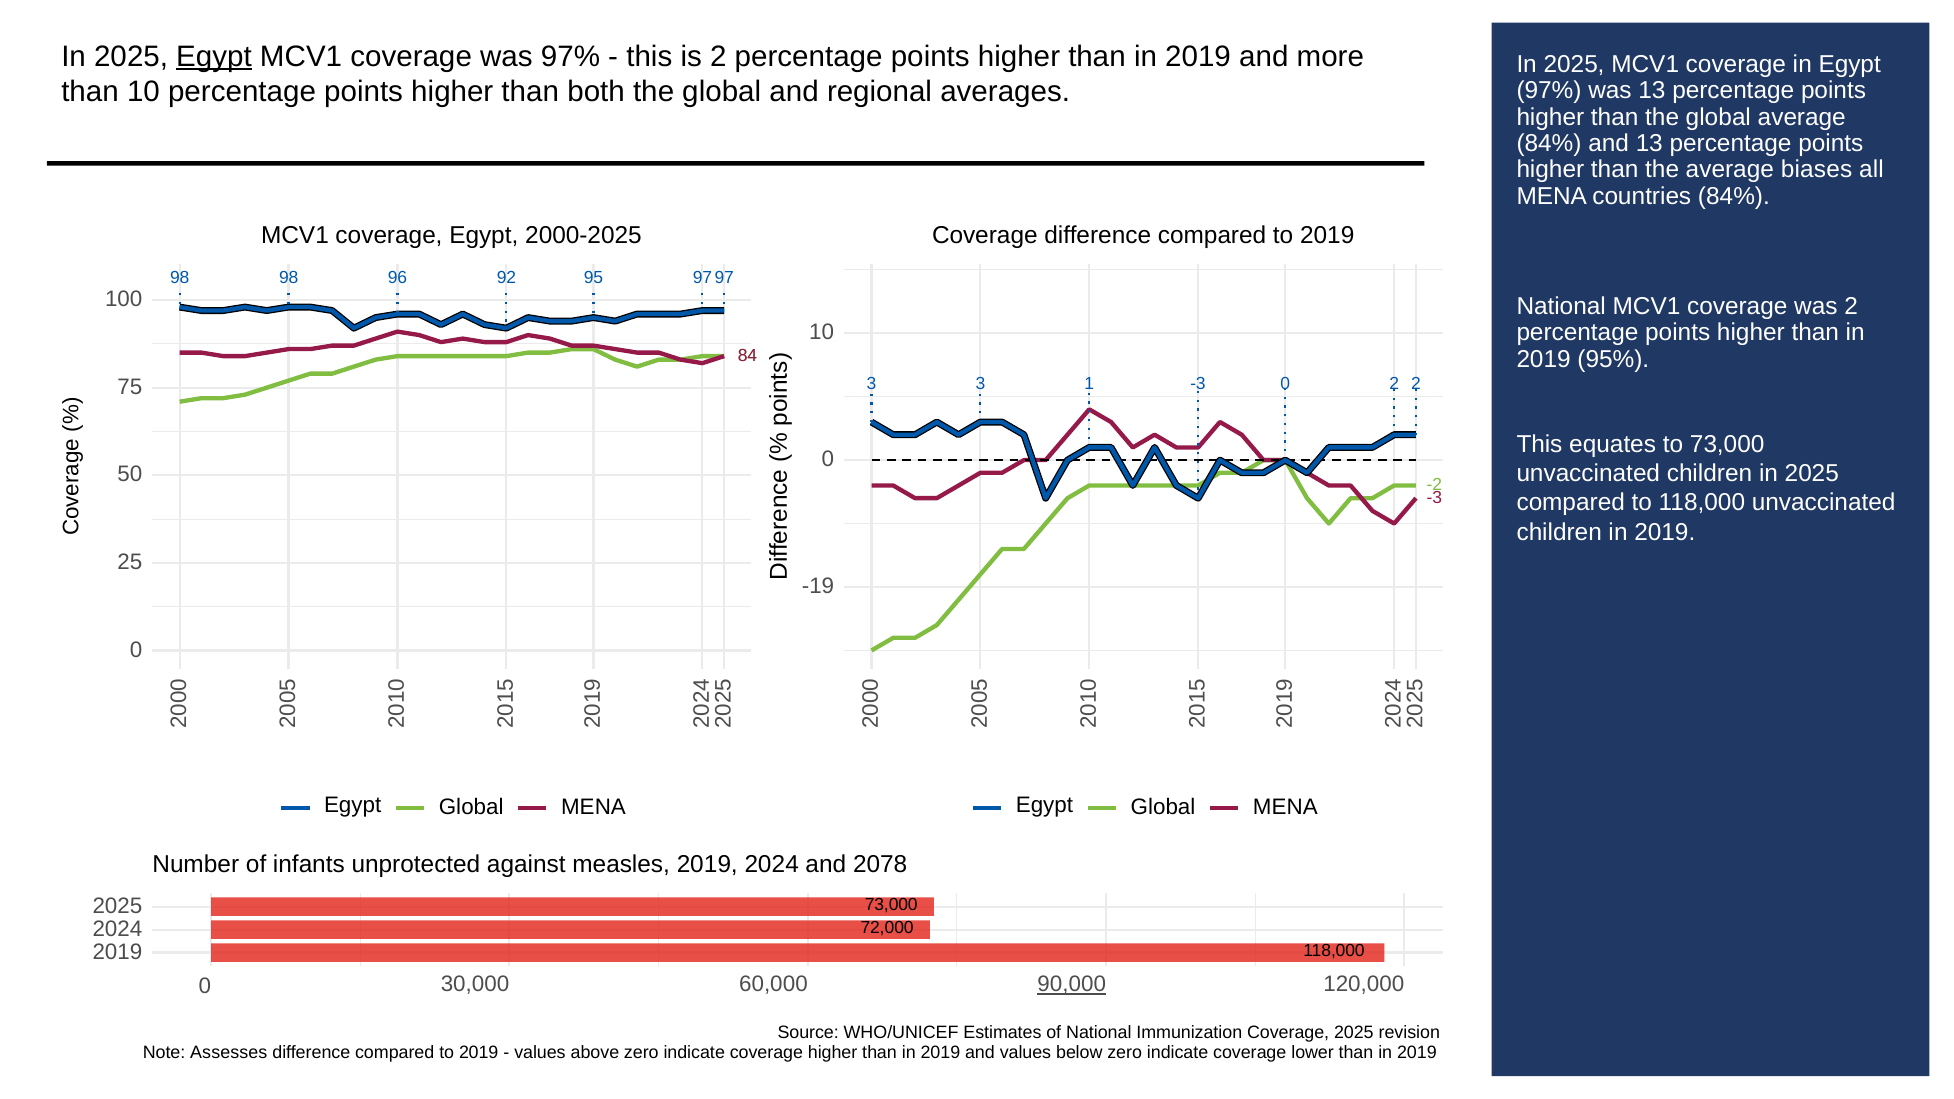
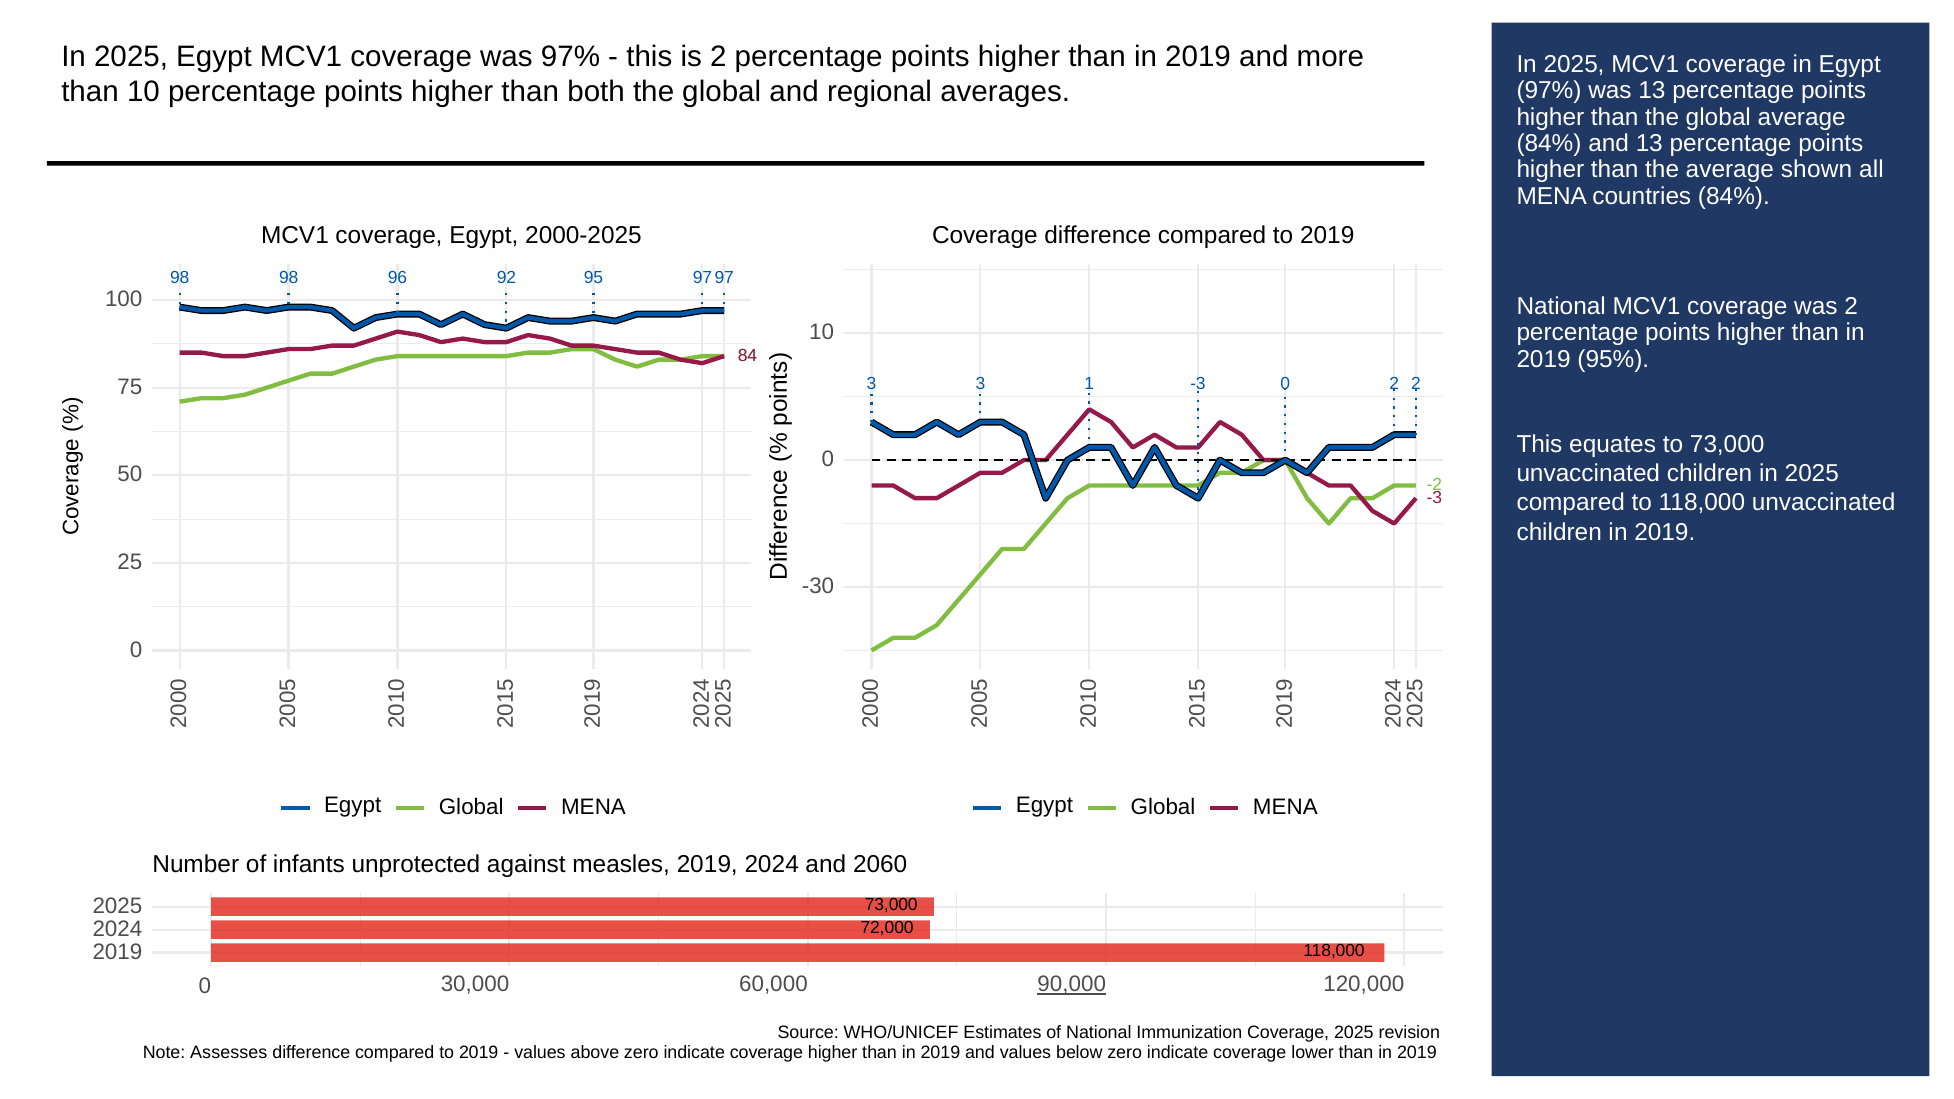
Egypt underline: present -> none (214, 56)
biases: biases -> shown (1816, 170)
-19: -19 -> -30 (818, 586)
2078: 2078 -> 2060 (880, 864)
